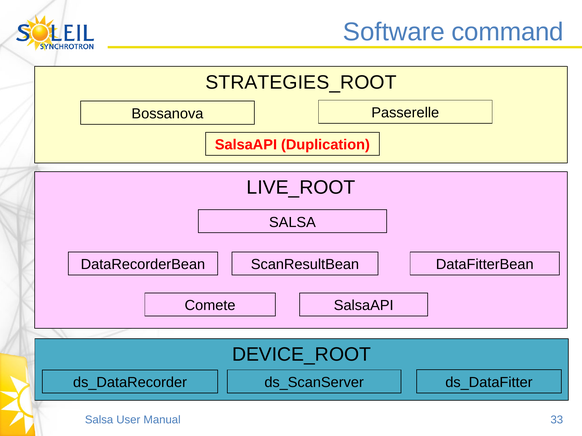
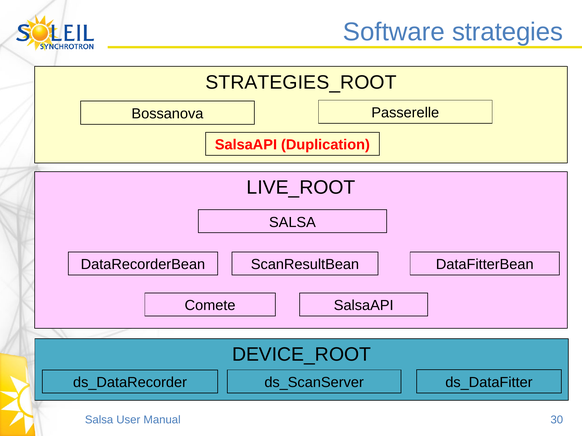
command: command -> strategies (508, 32)
33: 33 -> 30 (557, 420)
